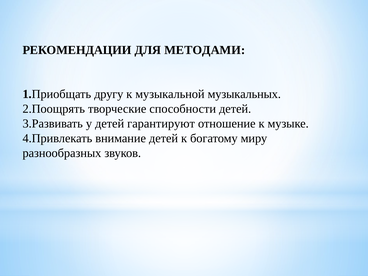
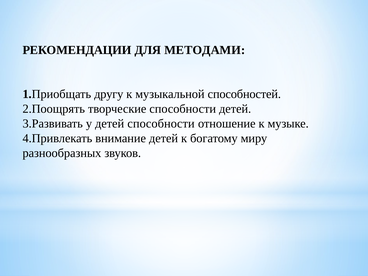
музыкальных: музыкальных -> способностей (244, 94)
детей гарантируют: гарантируют -> способности (161, 124)
